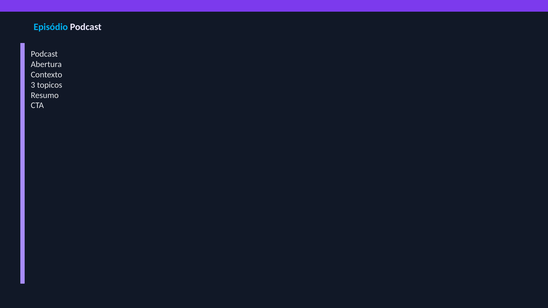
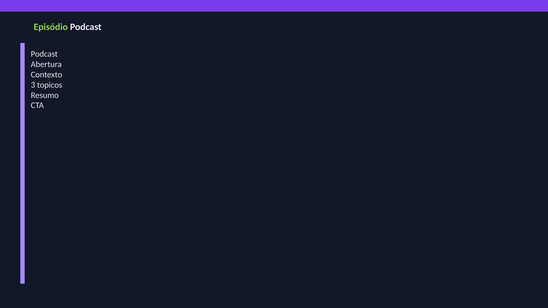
Episódio colour: light blue -> light green (51, 27)
